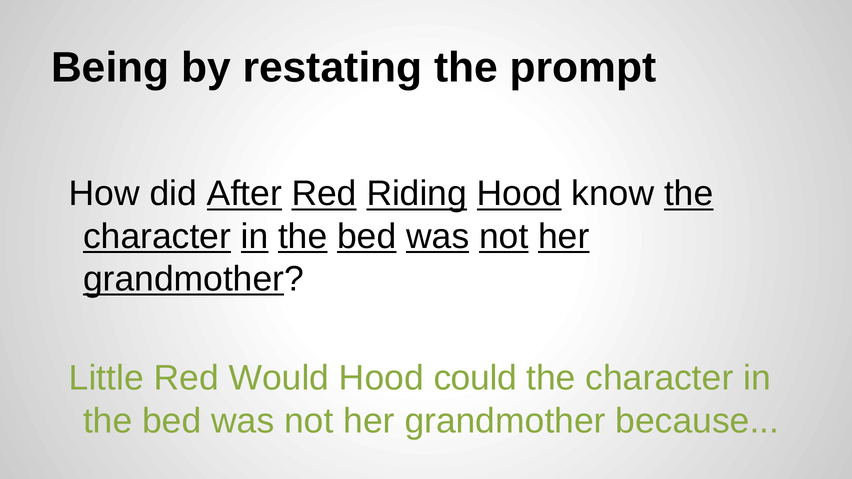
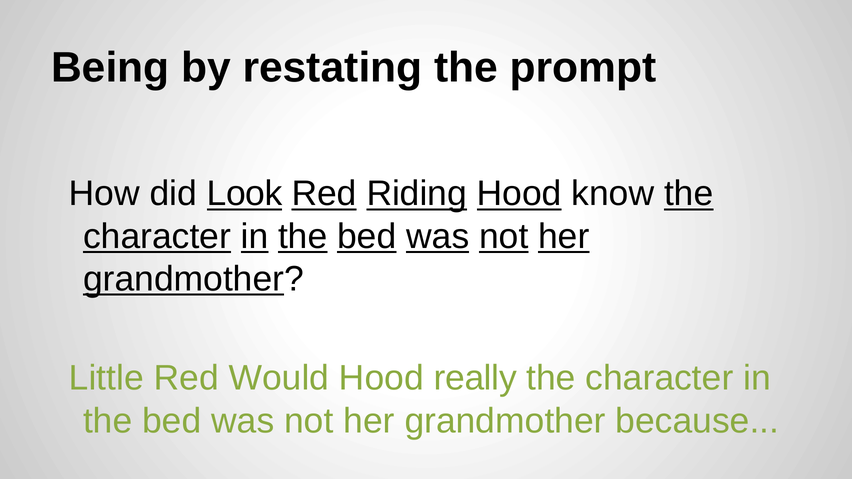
After: After -> Look (245, 194)
could: could -> really (475, 378)
